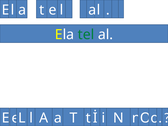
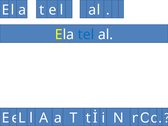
tel colour: green -> blue (86, 35)
